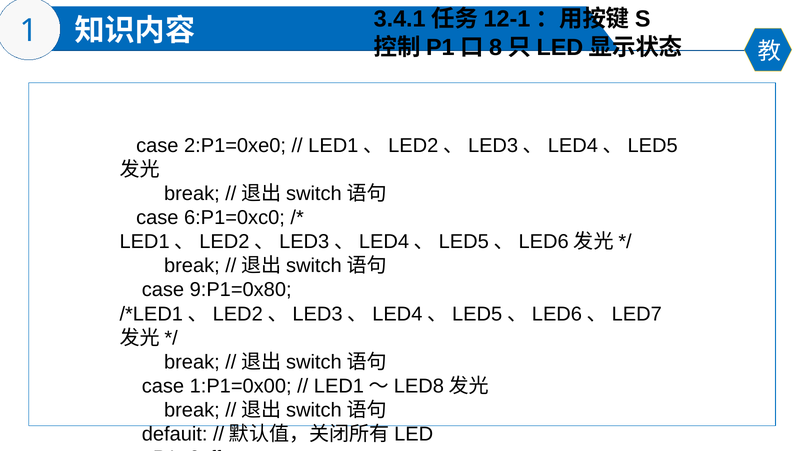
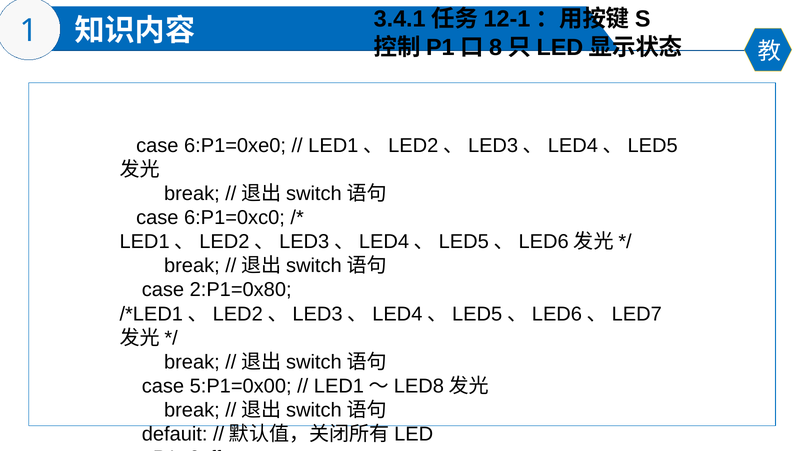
2:P1=0xe0: 2:P1=0xe0 -> 6:P1=0xe0 (235, 146)
9:P1=0x80: 9:P1=0x80 -> 2:P1=0x80 (241, 290)
1:P1=0x00: 1:P1=0x00 -> 5:P1=0x00 (241, 386)
